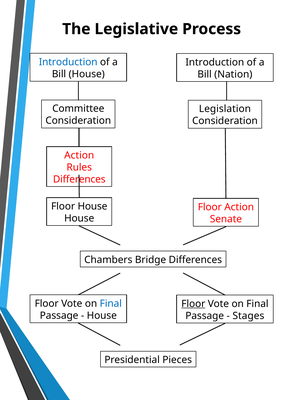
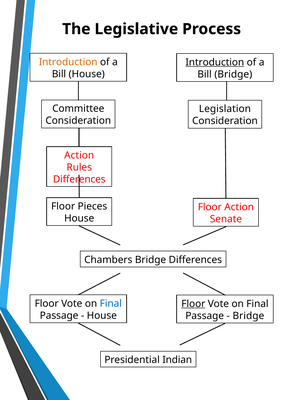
Introduction colour: blue -> orange (68, 62)
Introduction underline: none -> present (215, 62)
Bill Nation: Nation -> Bridge (233, 74)
Floor House: House -> Pieces (92, 206)
Stages: Stages -> Bridge (248, 316)
Pieces: Pieces -> Indian (177, 360)
